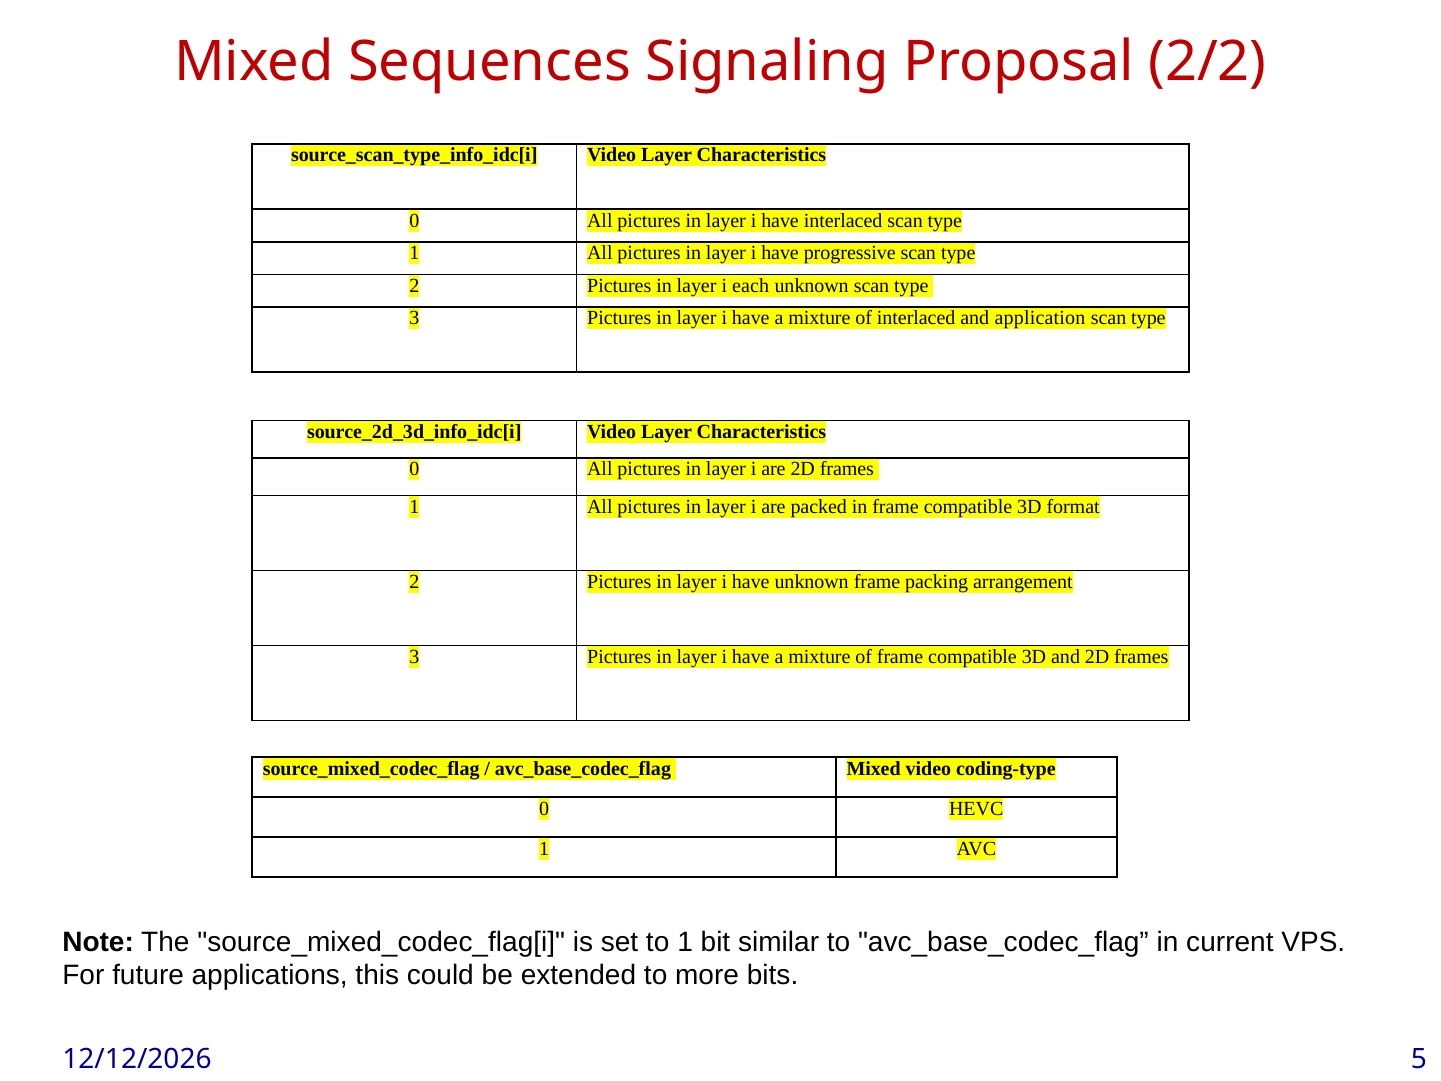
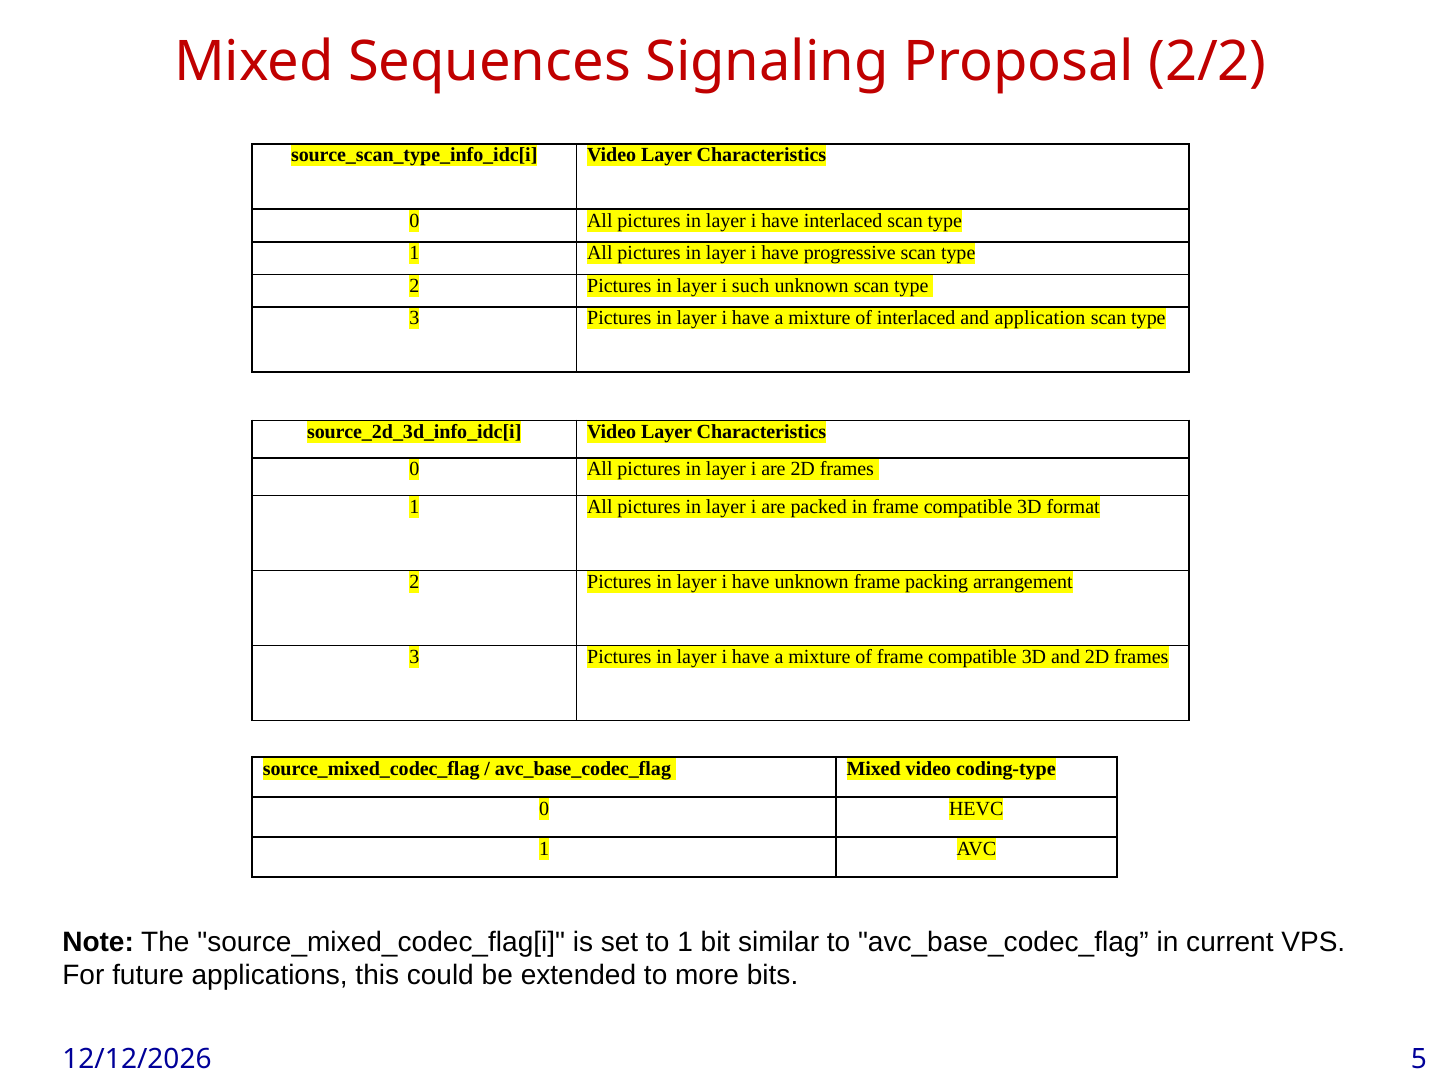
each: each -> such (751, 286)
